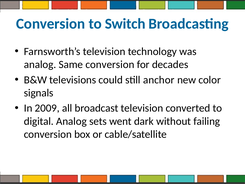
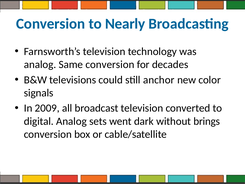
Switch: Switch -> Nearly (125, 24)
failing: failing -> brings (207, 121)
